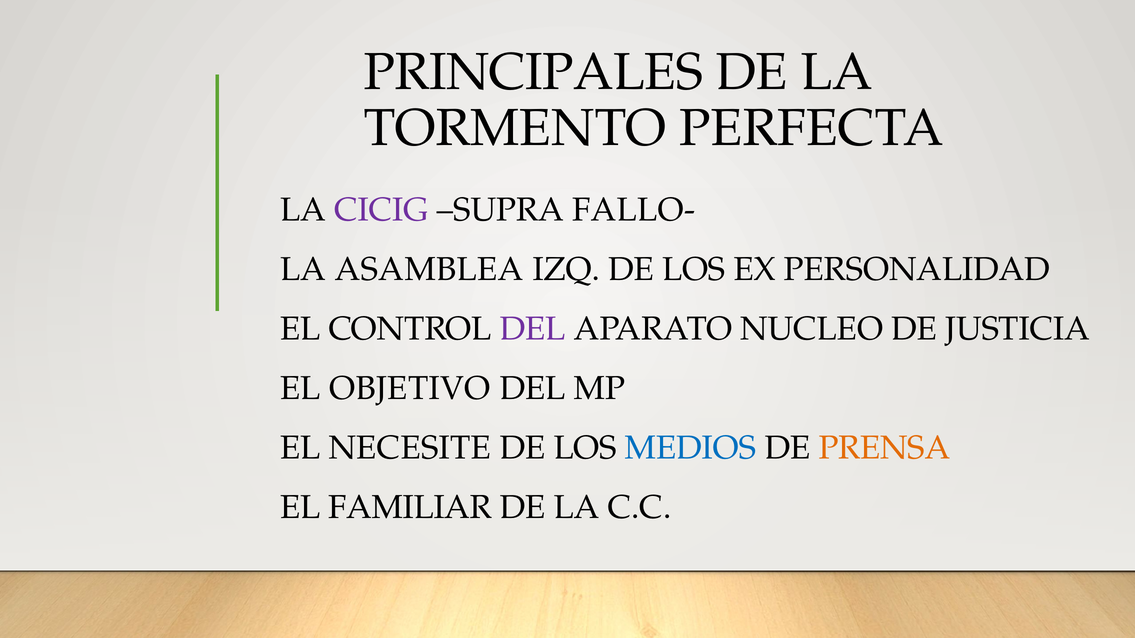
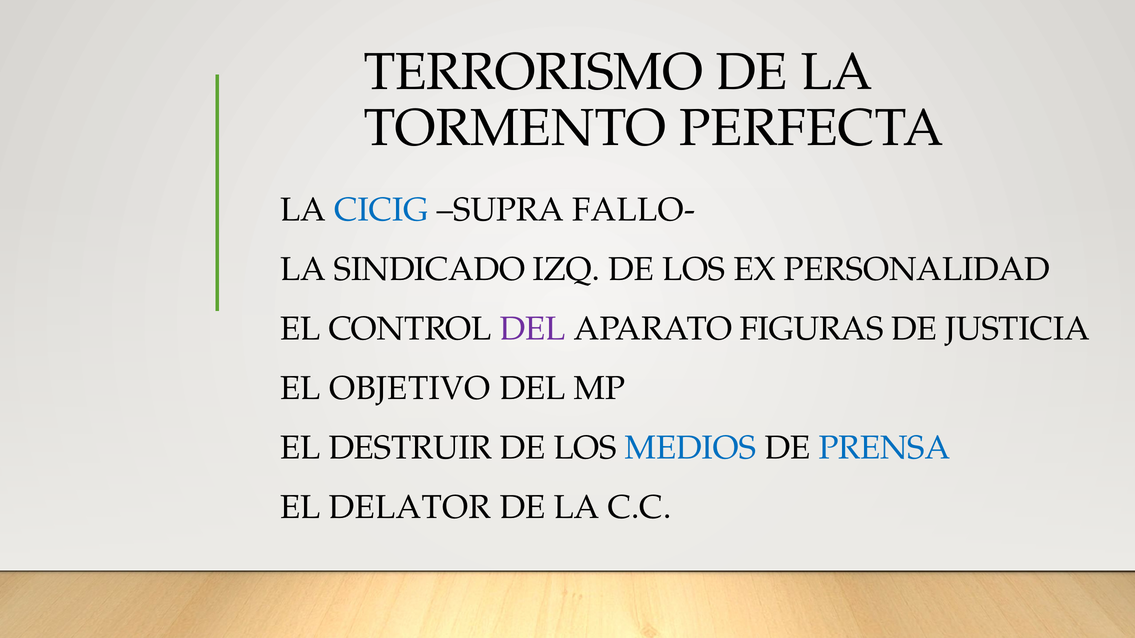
PRINCIPALES: PRINCIPALES -> TERRORISMO (533, 72)
CICIG colour: purple -> blue (381, 210)
ASAMBLEA: ASAMBLEA -> SINDICADO (430, 270)
NUCLEO: NUCLEO -> FIGURAS (812, 329)
NECESITE: NECESITE -> DESTRUIR (410, 448)
PRENSA colour: orange -> blue (884, 448)
FAMILIAR: FAMILIAR -> DELATOR (410, 508)
